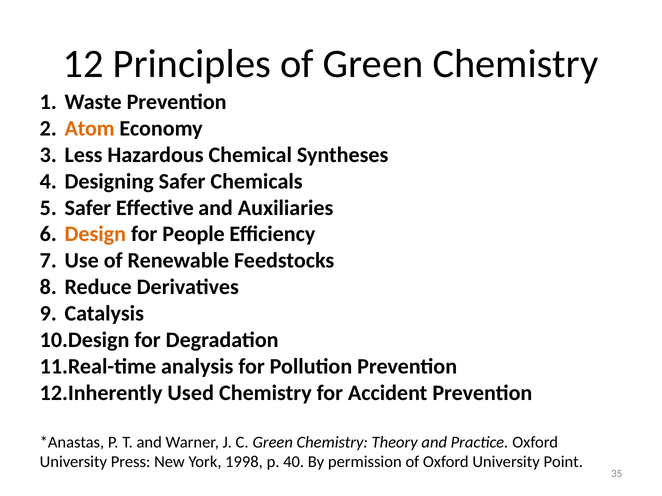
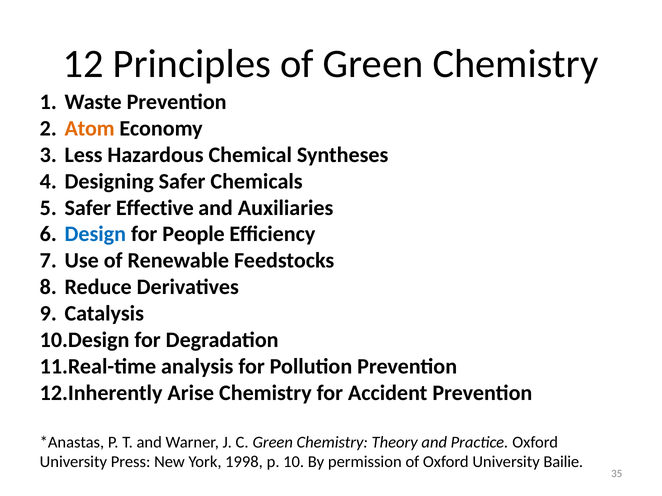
Design colour: orange -> blue (95, 234)
Used: Used -> Arise (191, 393)
40: 40 -> 10 (294, 462)
Point: Point -> Bailie (563, 462)
